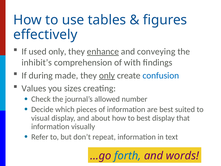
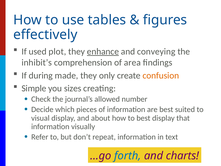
used only: only -> plot (57, 51)
with: with -> area (132, 63)
only underline: present -> none (107, 75)
confusion colour: blue -> orange (161, 75)
Values: Values -> Simple (34, 88)
words: words -> charts (182, 156)
